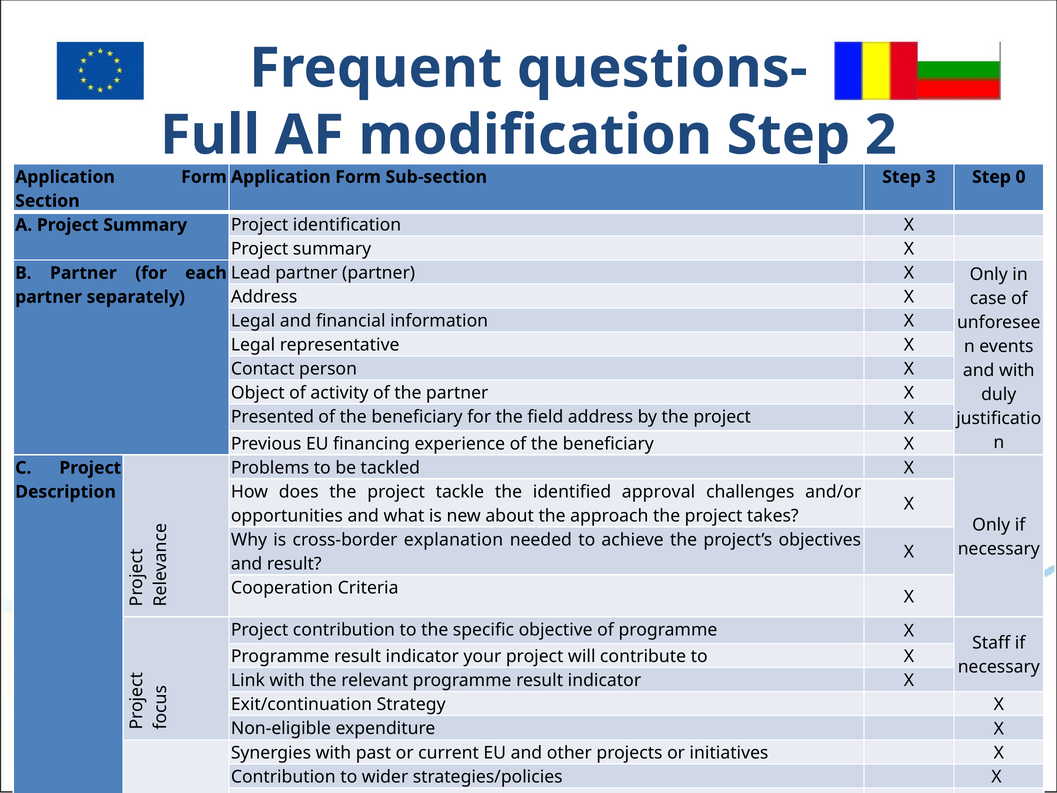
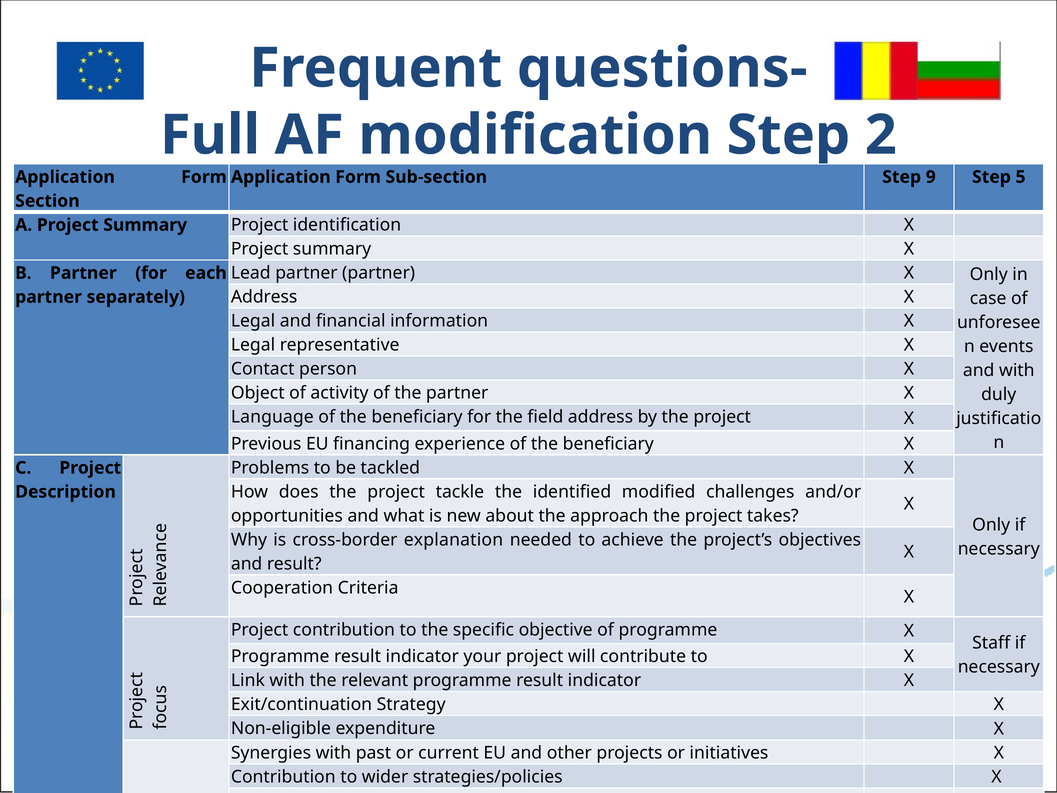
3: 3 -> 9 (931, 177)
0: 0 -> 5 (1021, 177)
Presented: Presented -> Language (272, 417)
approval: approval -> modified (659, 492)
